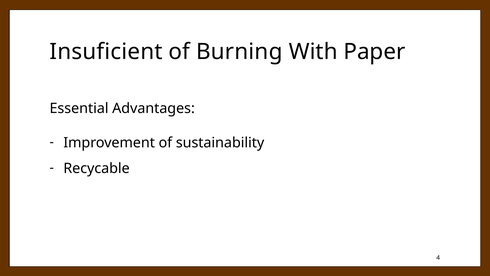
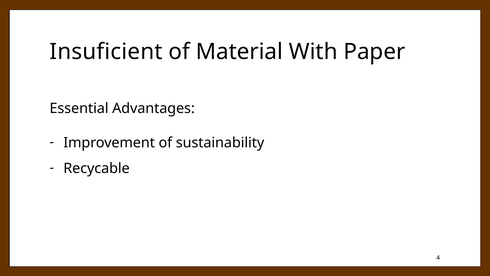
Burning: Burning -> Material (239, 52)
